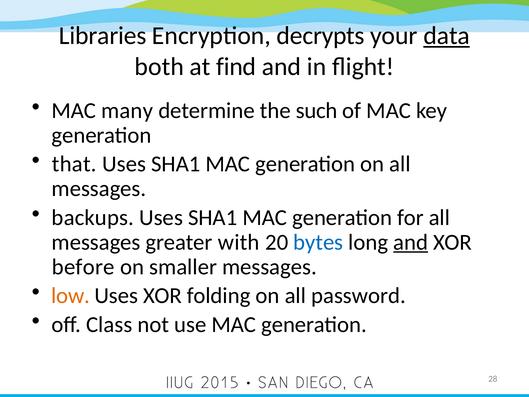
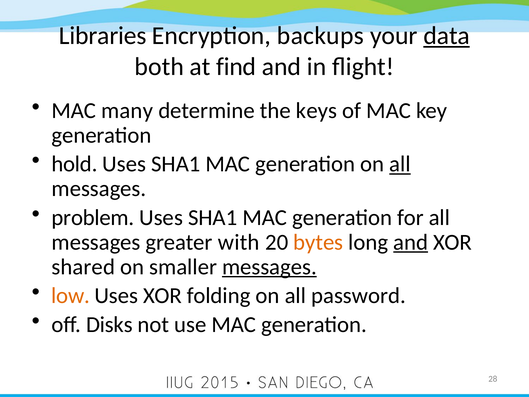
decrypts: decrypts -> backups (320, 36)
such: such -> keys (316, 110)
that: that -> hold (74, 164)
all underline: none -> present (400, 164)
backups: backups -> problem (93, 217)
bytes colour: blue -> orange (318, 242)
before: before -> shared (83, 267)
messages underline: none -> present (269, 267)
Class: Class -> Disks (109, 324)
